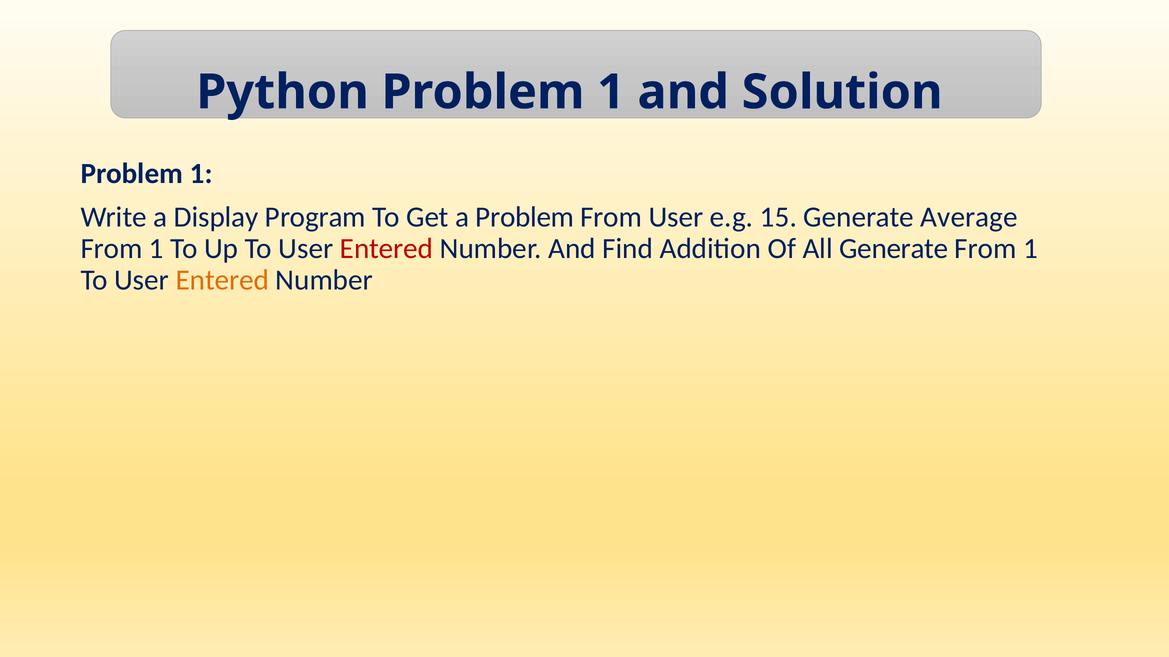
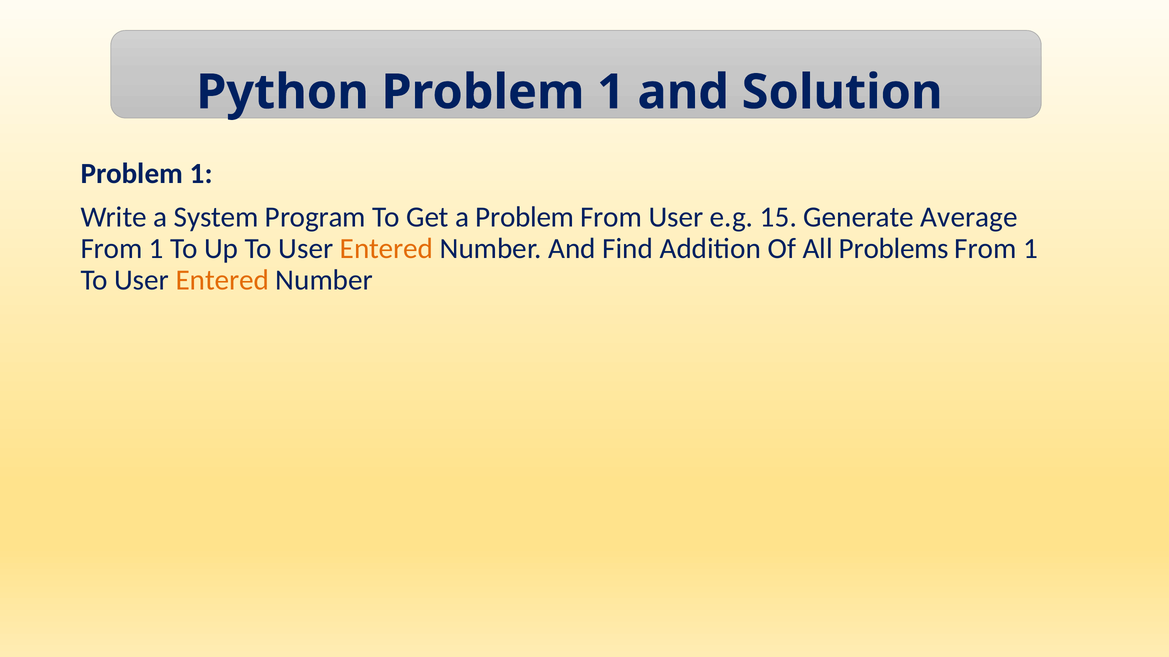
Display: Display -> System (216, 217)
Entered colour: red -> orange (386, 249)
All Generate: Generate -> Problems (894, 249)
